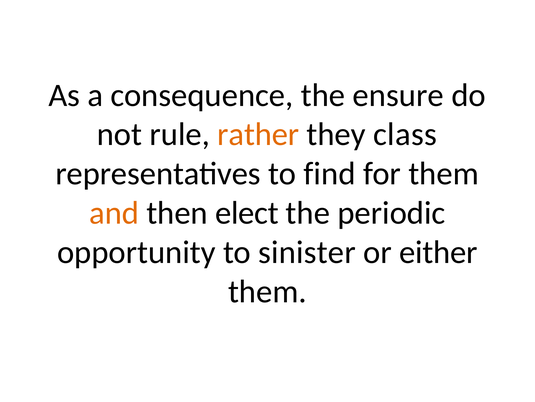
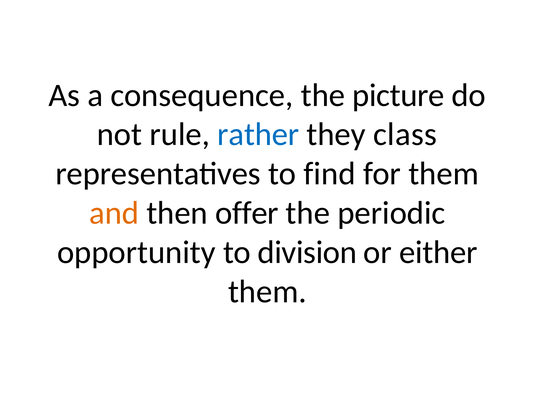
ensure: ensure -> picture (398, 95)
rather colour: orange -> blue (258, 134)
elect: elect -> offer (247, 213)
sinister: sinister -> division (307, 252)
